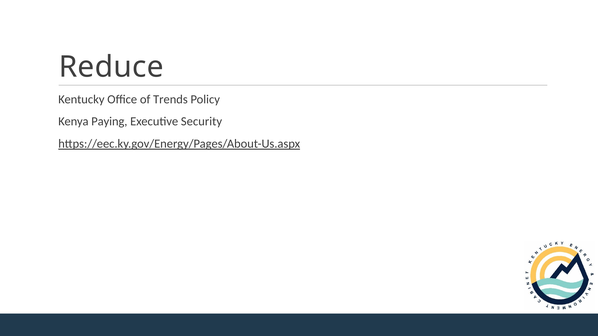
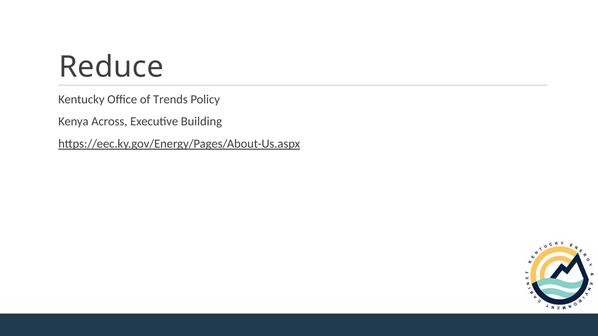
Paying: Paying -> Across (109, 122)
Security: Security -> Building (201, 122)
